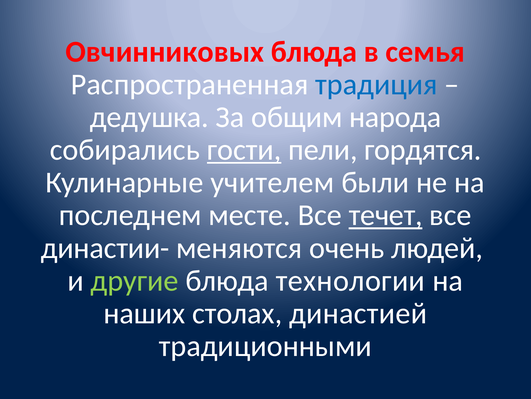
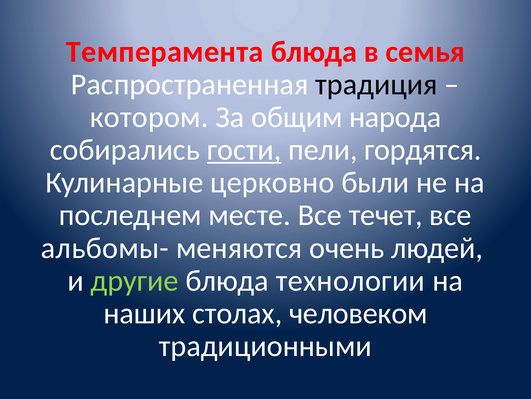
Овчинниковых: Овчинниковых -> Темперамента (165, 52)
традиция colour: blue -> black (376, 84)
дедушка: дедушка -> котором (149, 117)
учителем: учителем -> церковно (272, 182)
течет underline: present -> none (386, 215)
династии-: династии- -> альбомы- (105, 248)
династией: династией -> человеком (358, 313)
